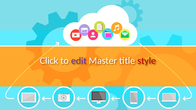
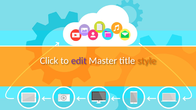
style colour: red -> orange (147, 61)
